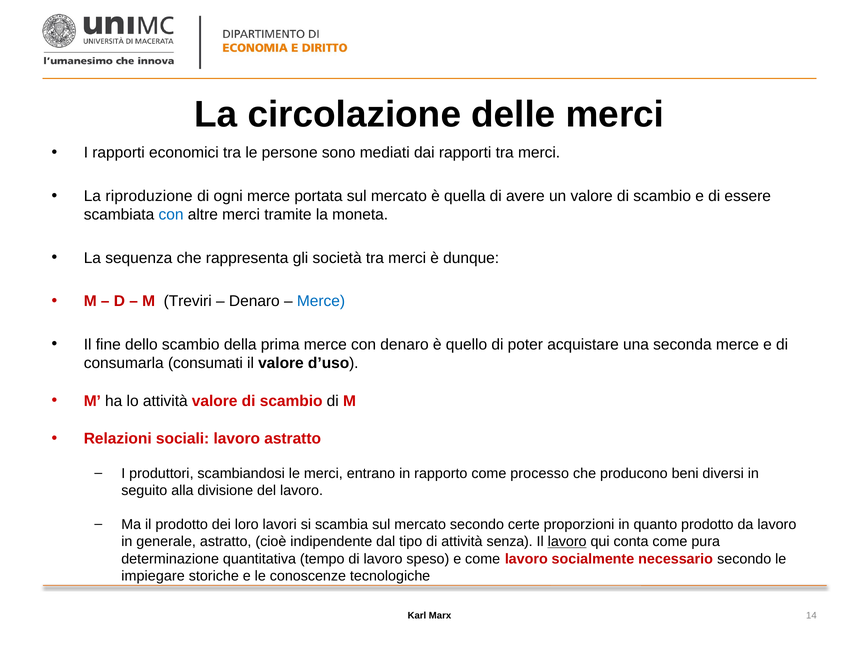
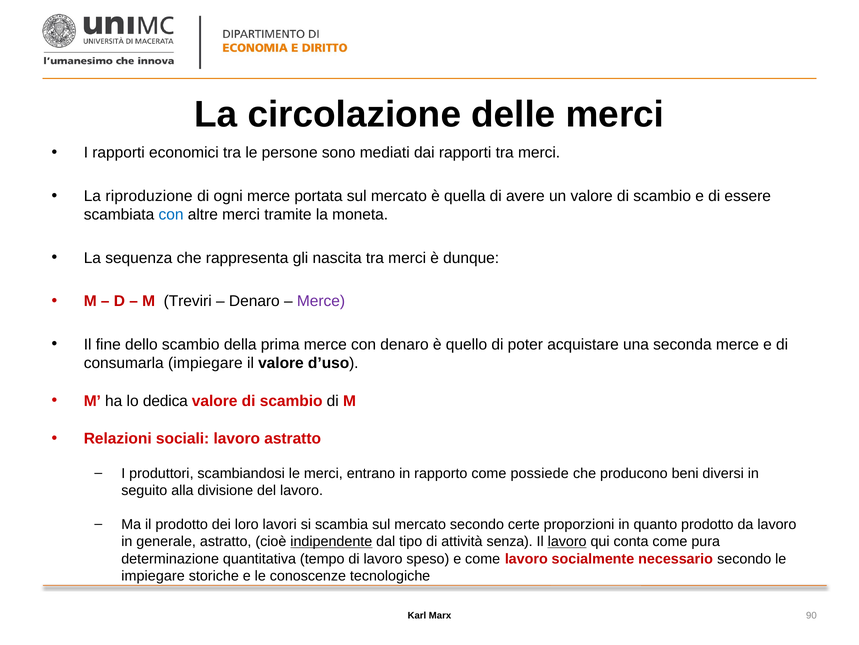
società: società -> nascita (337, 258)
Merce colour: blue -> purple (321, 301)
consumarla consumati: consumati -> impiegare (205, 363)
lo attività: attività -> dedica (165, 401)
processo: processo -> possiede (540, 473)
indipendente underline: none -> present (331, 541)
14: 14 -> 90 (811, 615)
